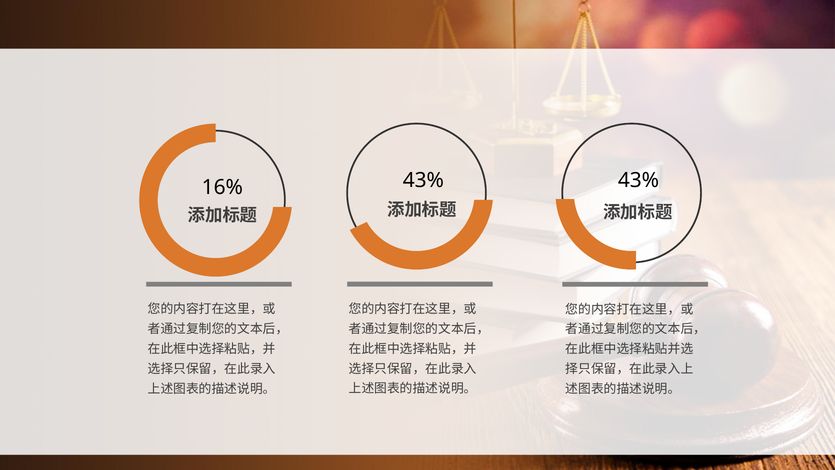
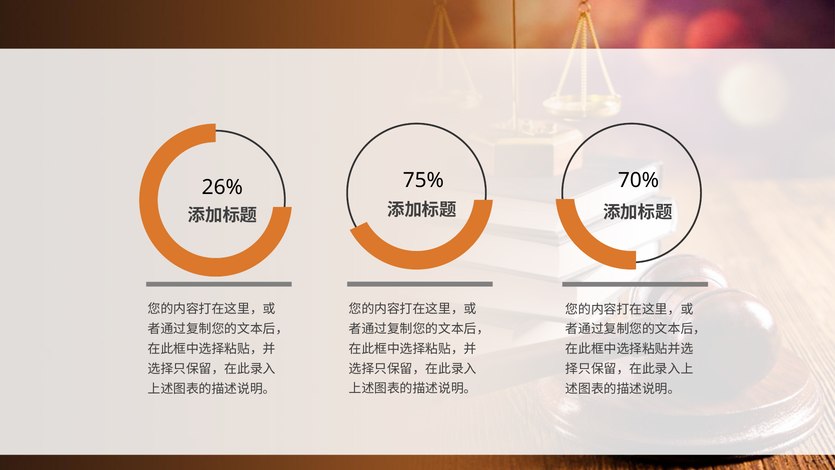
43%: 43% -> 75% (423, 180)
43%: 43% -> 70% (639, 180)
16%: 16% -> 26% (222, 187)
